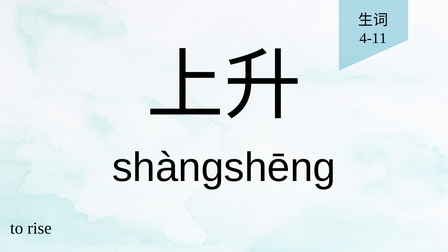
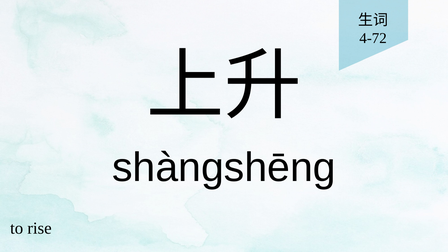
4-11: 4-11 -> 4-72 (373, 38)
